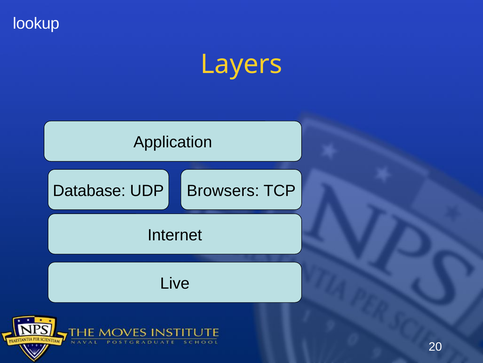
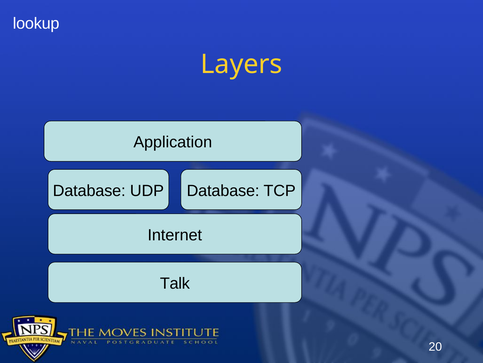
UDP Browsers: Browsers -> Database (223, 190)
Live: Live -> Talk (175, 283)
